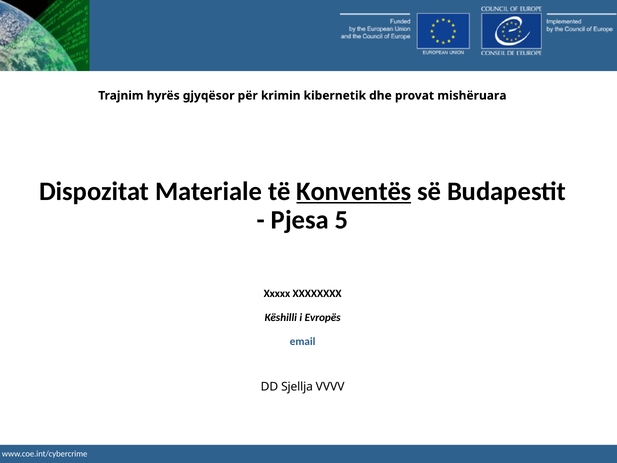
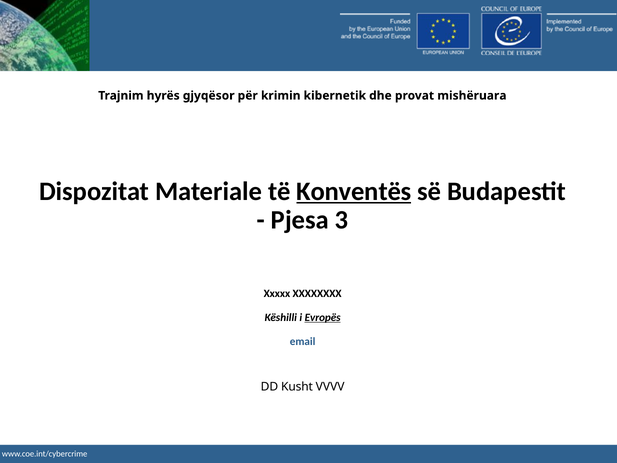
5: 5 -> 3 (342, 220)
Evropës underline: none -> present (323, 317)
Sjellja: Sjellja -> Kusht (297, 387)
